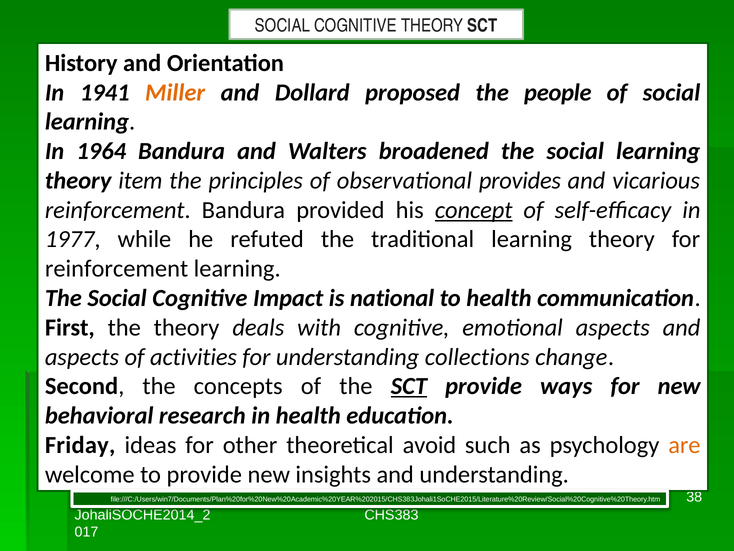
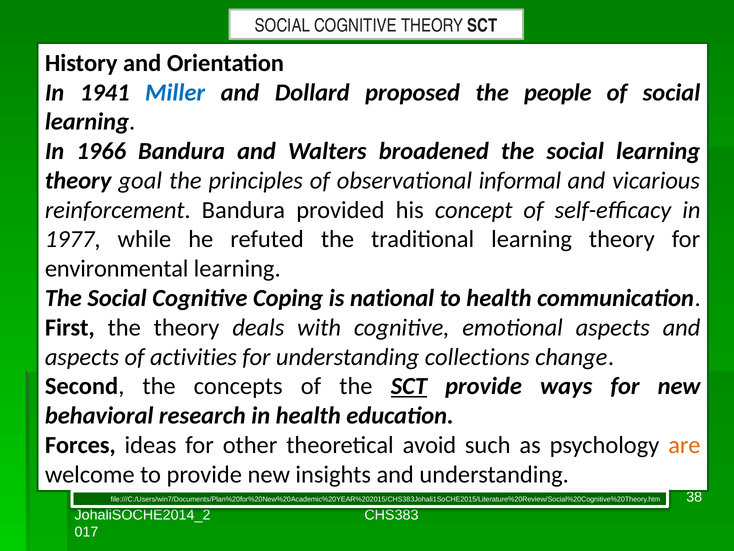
Miller colour: orange -> blue (175, 92)
1964: 1964 -> 1966 (101, 151)
item: item -> goal (140, 180)
provides: provides -> informal (520, 180)
concept underline: present -> none (474, 210)
reinforcement: reinforcement -> environmental (117, 269)
Impact: Impact -> Coping (288, 298)
Friday: Friday -> Forces (80, 445)
